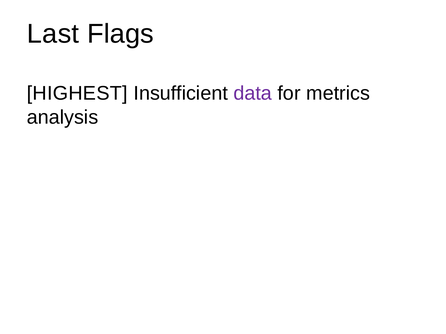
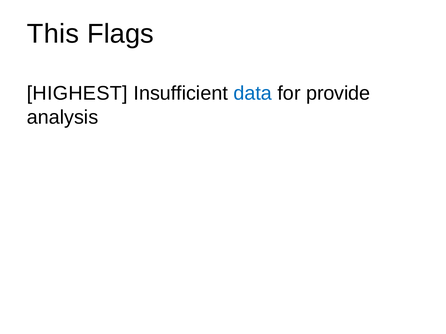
Last: Last -> This (53, 34)
data colour: purple -> blue (253, 94)
metrics: metrics -> provide (338, 94)
